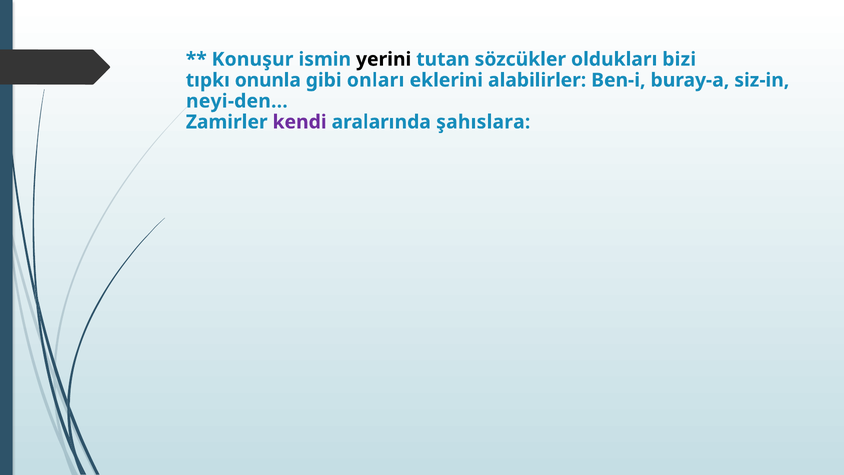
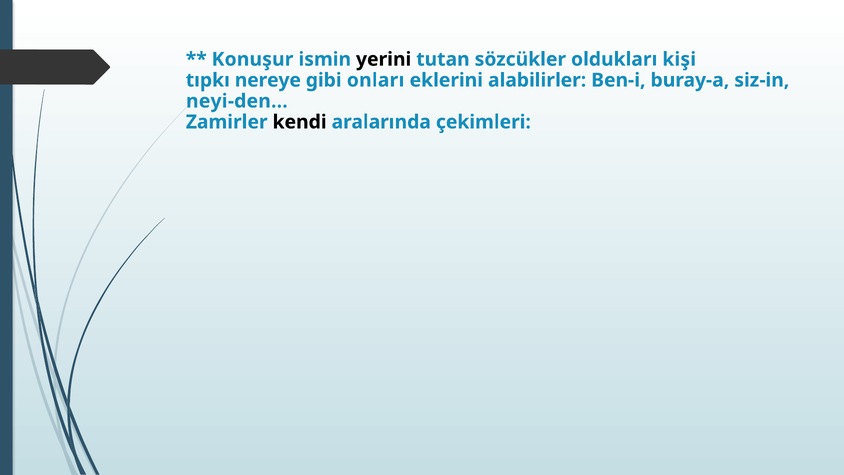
bizi: bizi -> kişi (679, 59)
onunla: onunla -> nereye (268, 80)
kendi colour: purple -> black (300, 122)
şahıslara: şahıslara -> çekimleri (483, 122)
